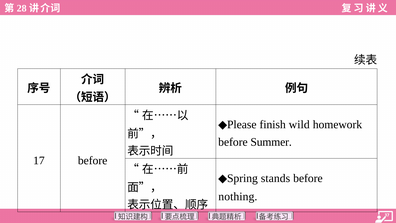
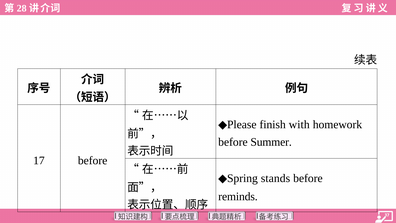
wild: wild -> with (299, 124)
nothing: nothing -> reminds (238, 196)
